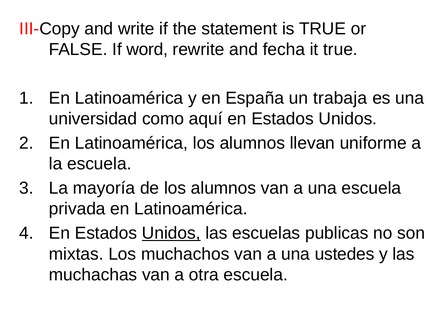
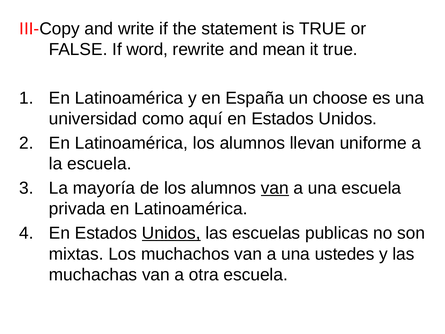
fecha: fecha -> mean (284, 49)
trabaja: trabaja -> choose (340, 98)
van underline: none -> present (275, 188)
